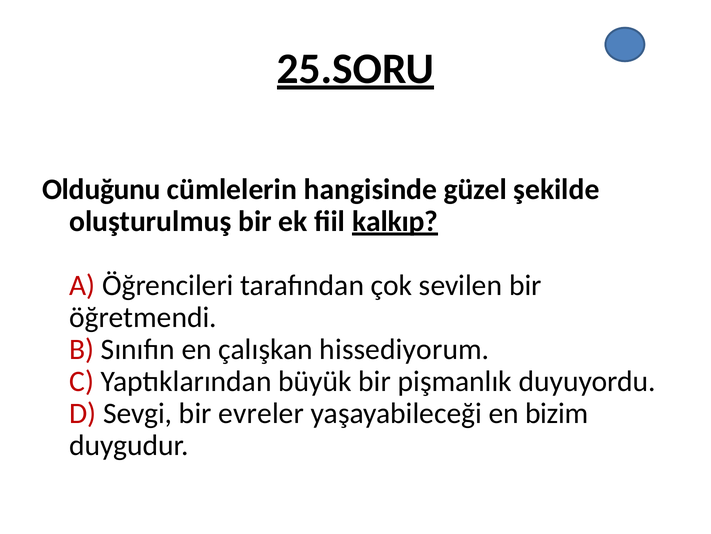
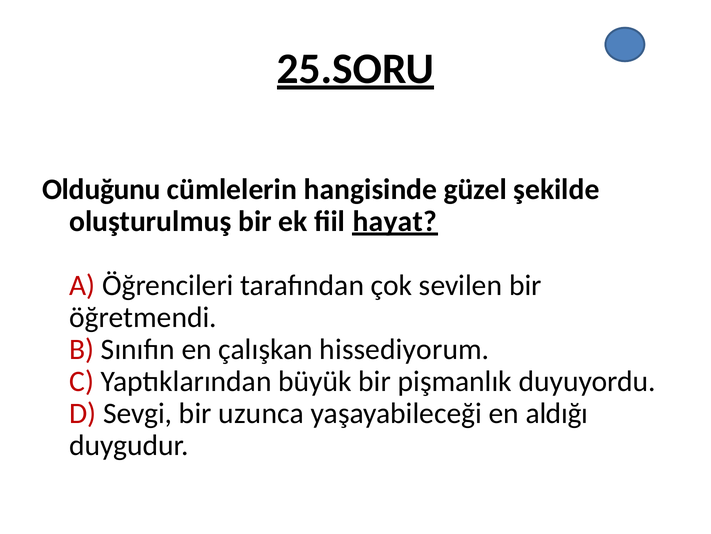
kalkıp: kalkıp -> hayat (395, 221)
evreler: evreler -> uzunca (261, 413)
bizim: bizim -> aldığı (557, 413)
